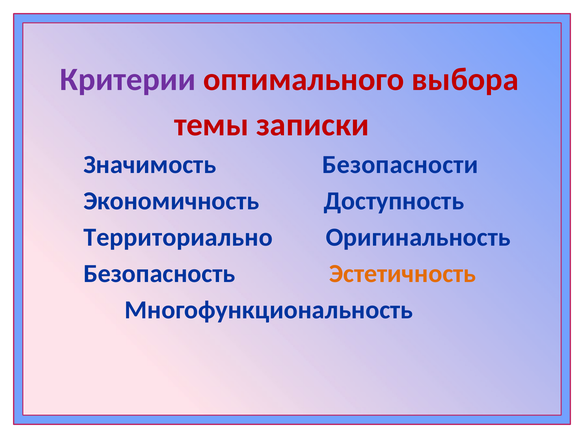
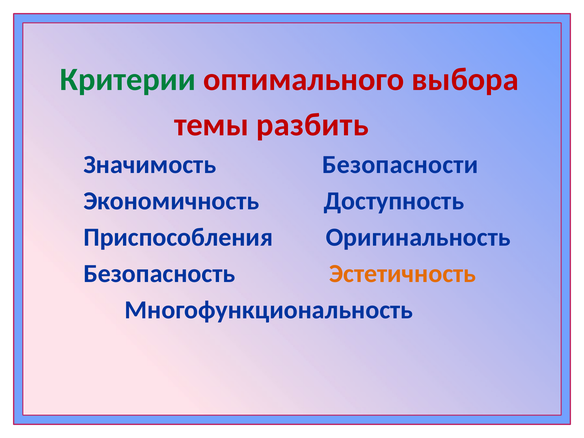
Критерии colour: purple -> green (128, 79)
записки: записки -> разбить (313, 125)
Территориально: Территориально -> Приспособления (178, 237)
